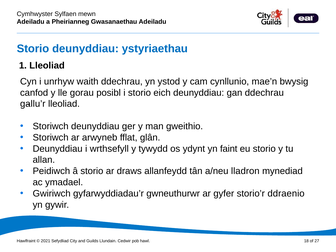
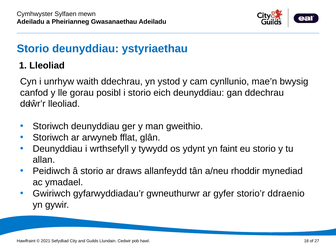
gallu’r: gallu’r -> ddŵr’r (33, 104)
lladron: lladron -> rhoddir (245, 171)
